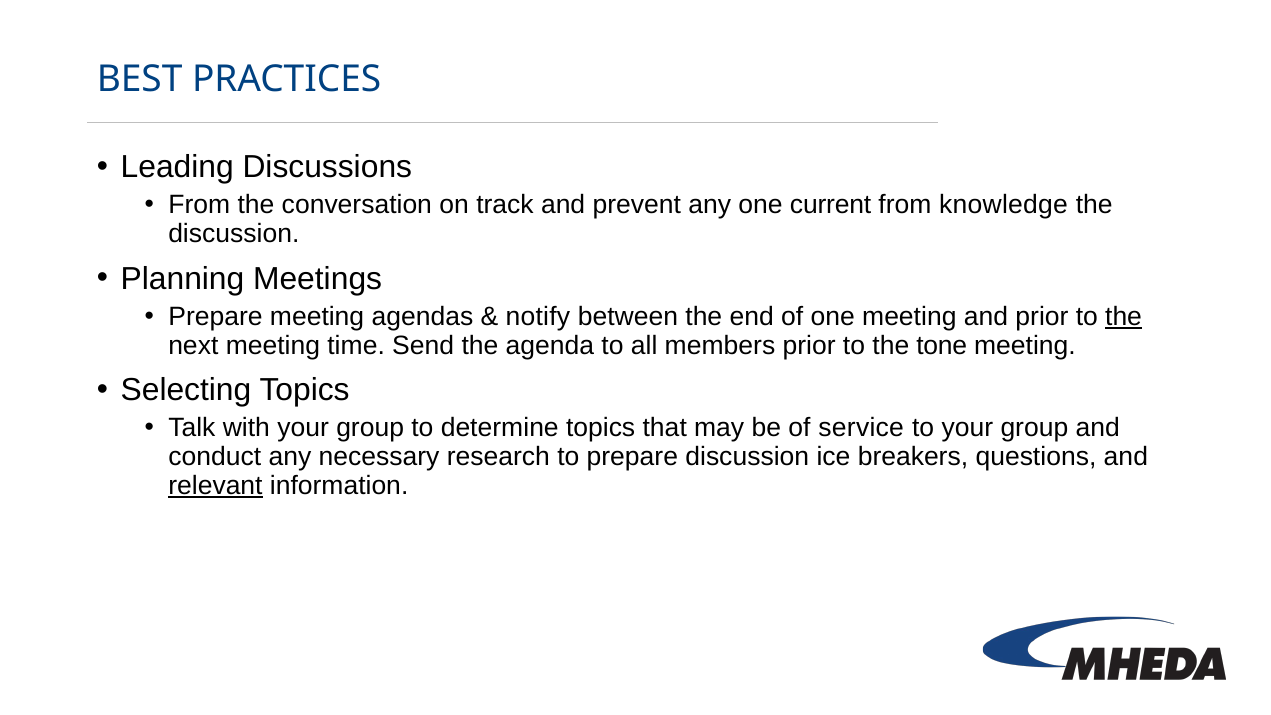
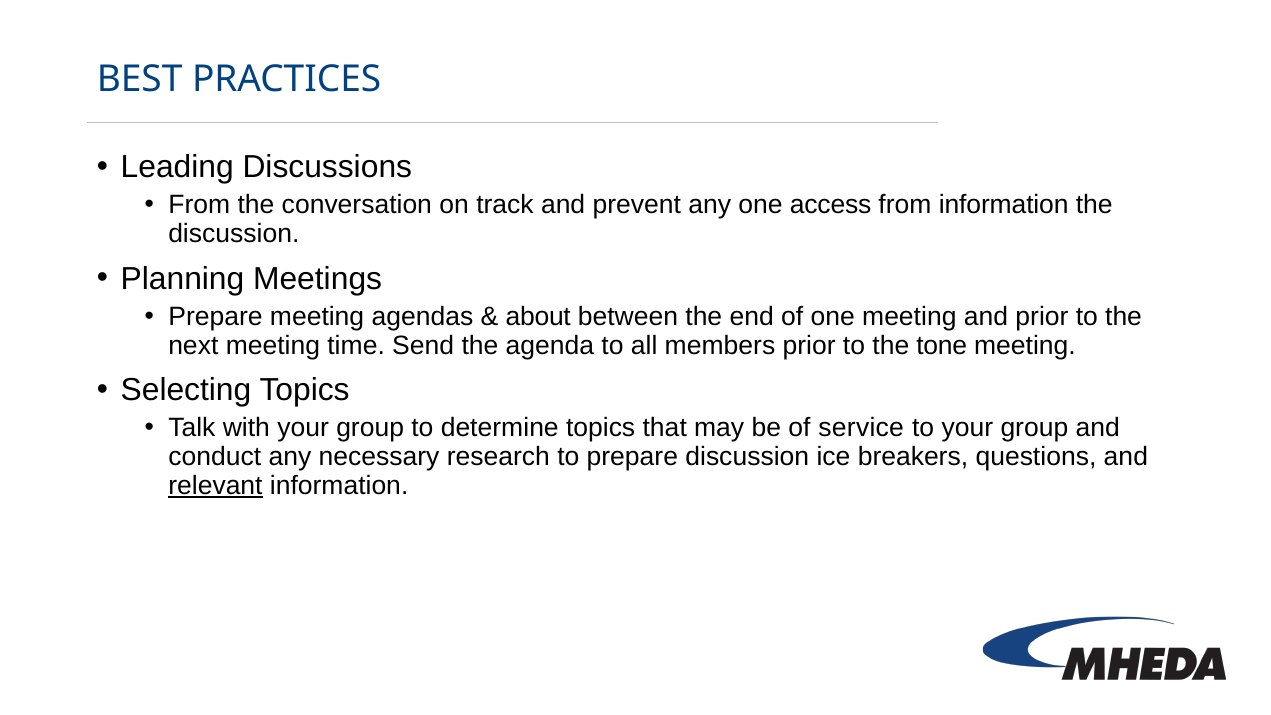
current: current -> access (831, 205)
from knowledge: knowledge -> information (1004, 205)
notify: notify -> about (538, 317)
the underline: present -> none (1124, 317)
